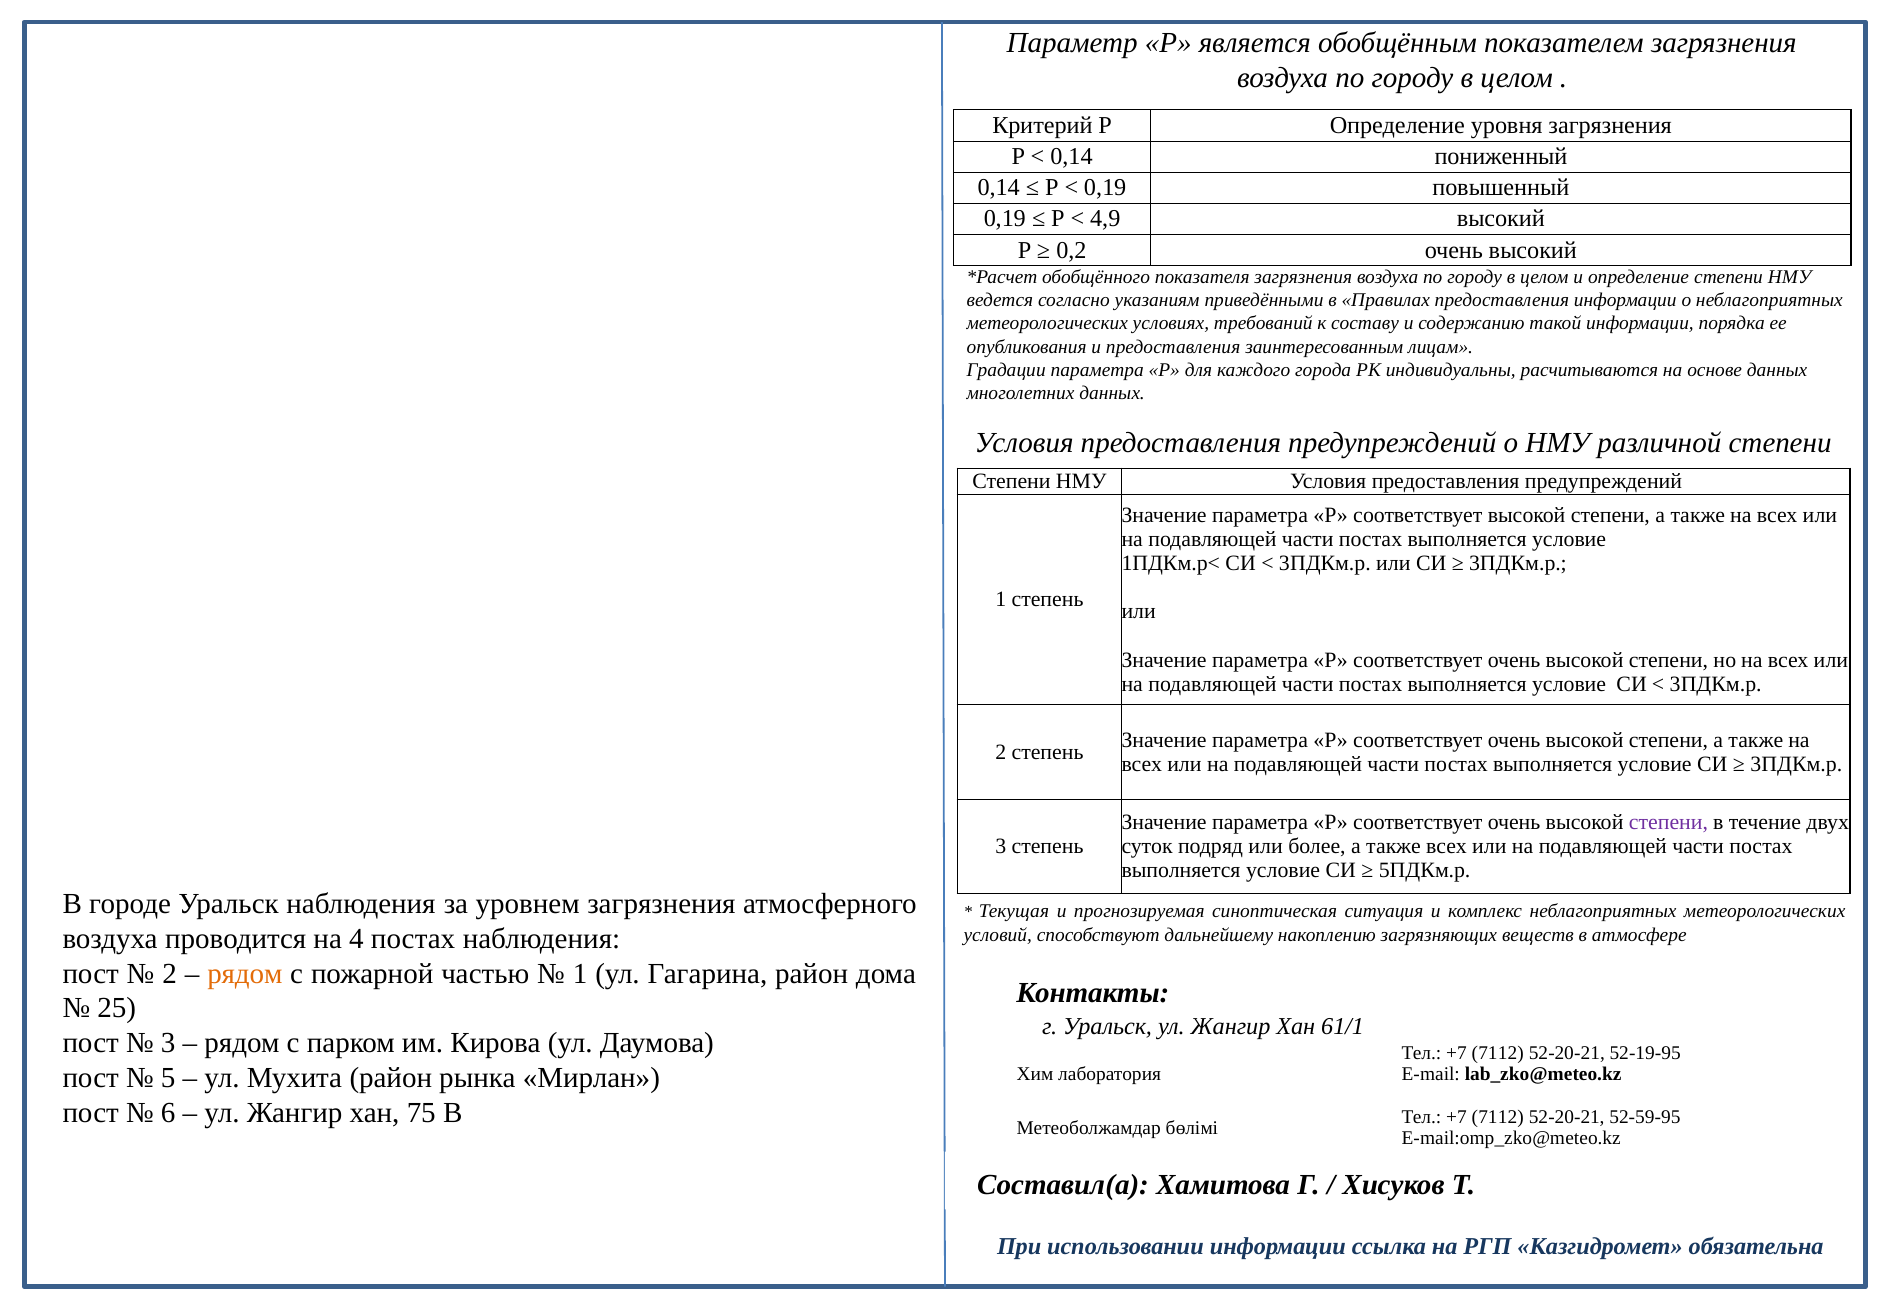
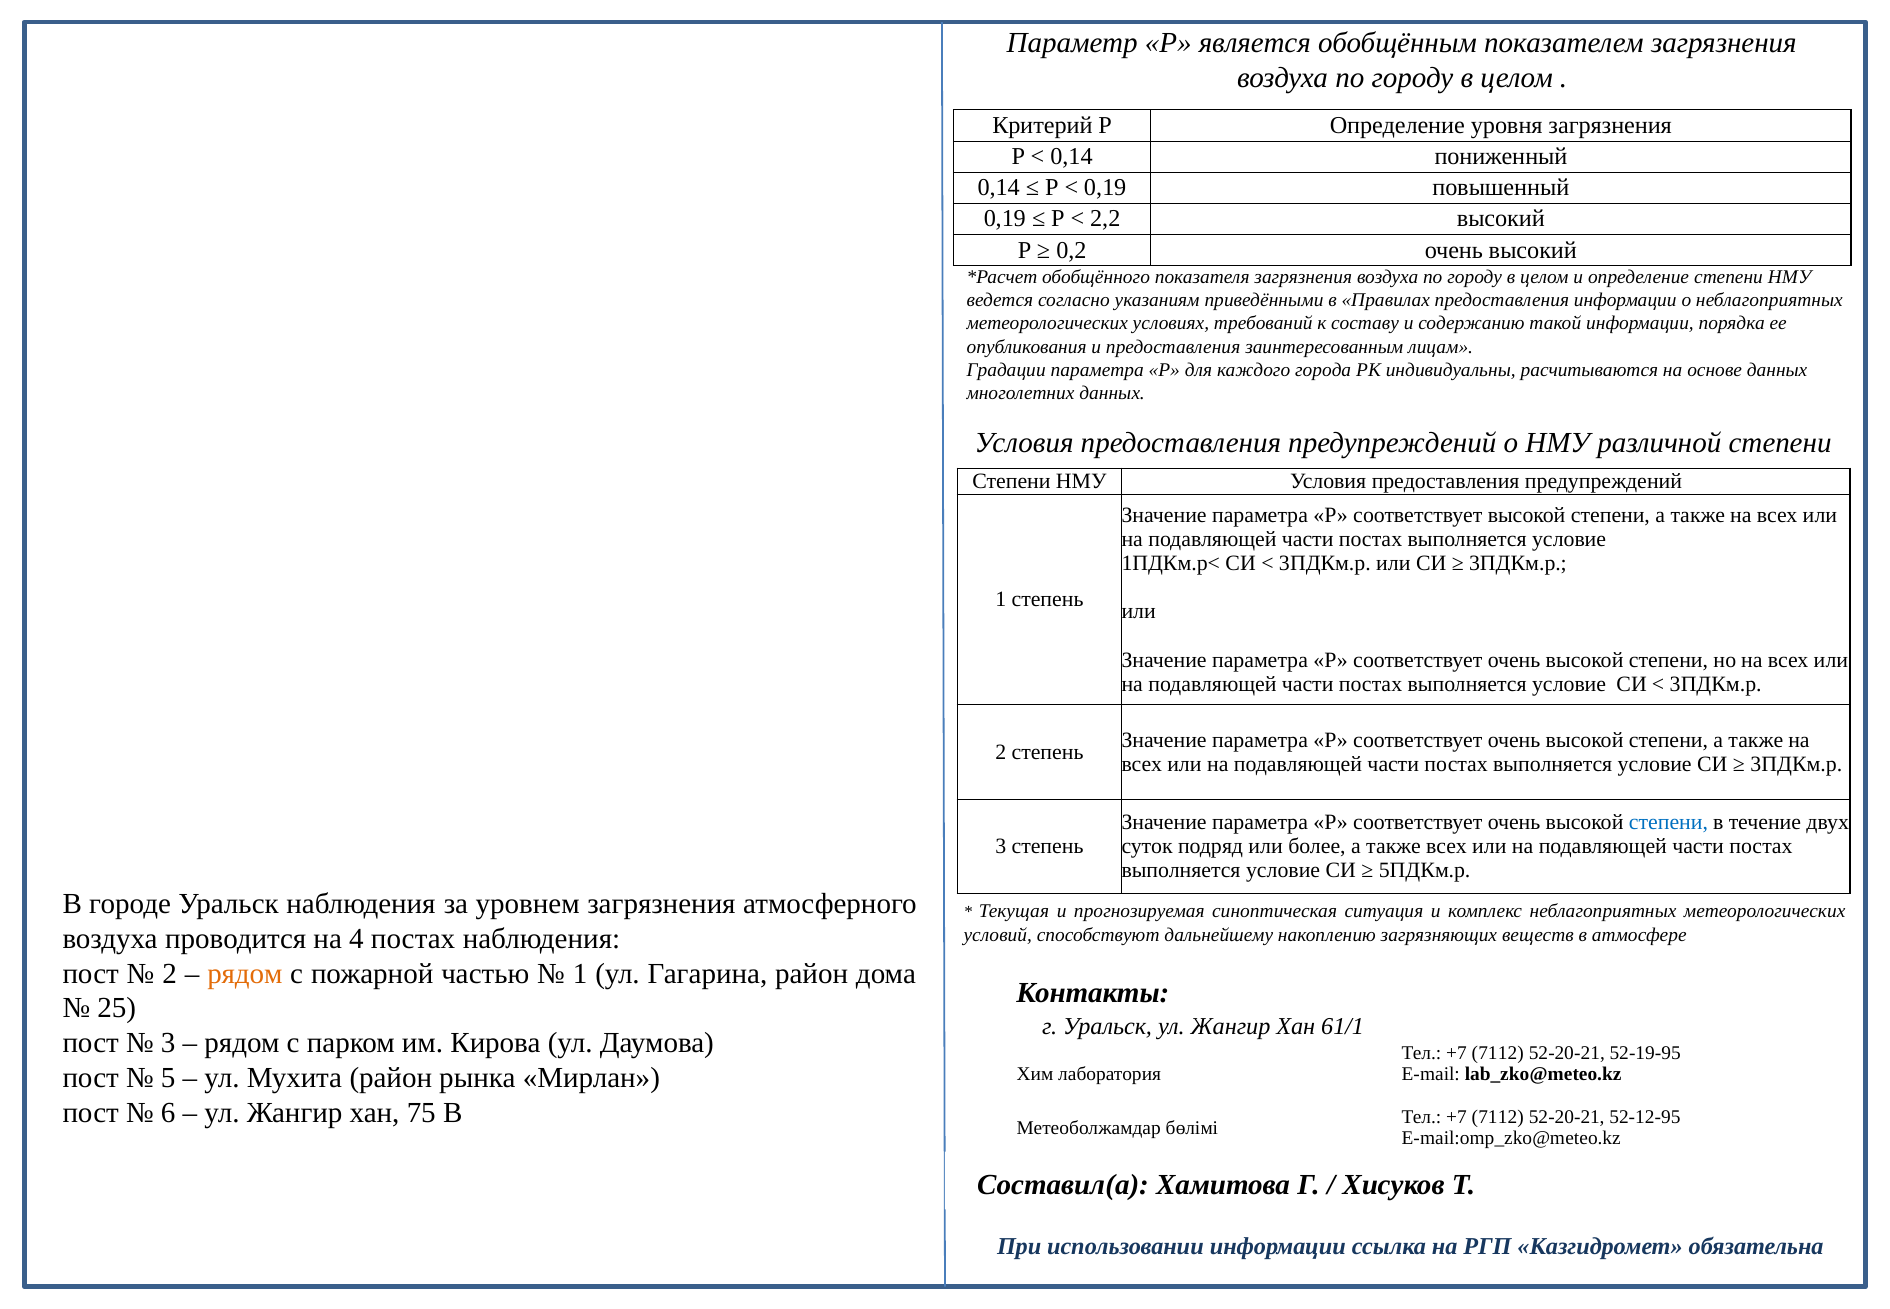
4,9: 4,9 -> 2,2 (1105, 219)
степени colour: purple -> blue (1668, 822)
52-59-95: 52-59-95 -> 52-12-95 (1645, 1116)
